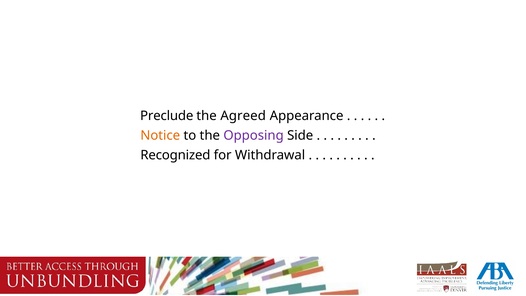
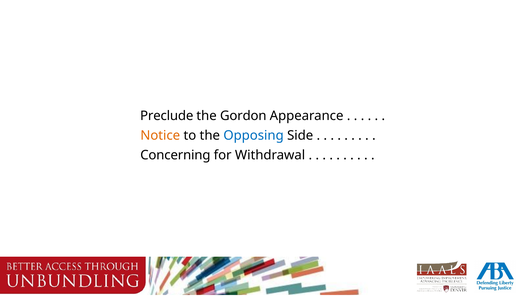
Agreed: Agreed -> Gordon (243, 116)
Opposing colour: purple -> blue (254, 136)
Recognized: Recognized -> Concerning (175, 155)
